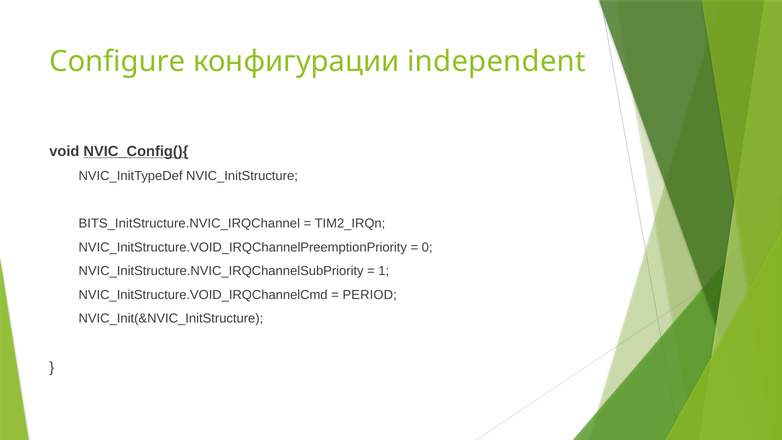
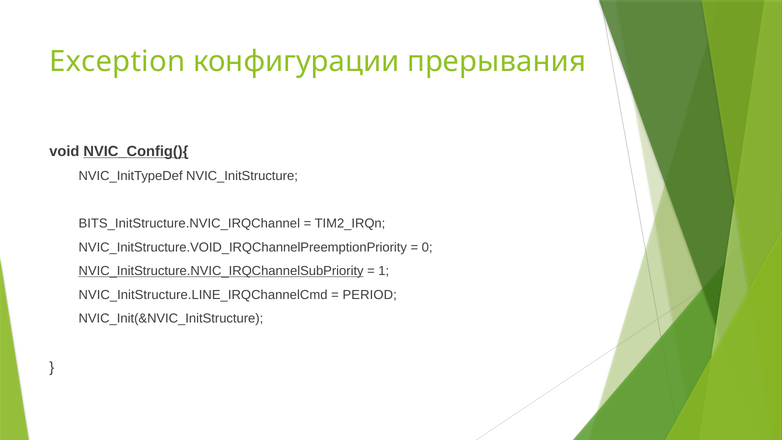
Configure: Configure -> Exception (117, 62)
independent: independent -> прерывания (497, 62)
NVIC_InitStructure.NVIC_IRQChannelSubPriority underline: none -> present (221, 271)
NVIC_InitStructure.VOID_IRQChannelCmd: NVIC_InitStructure.VOID_IRQChannelCmd -> NVIC_InitStructure.LINE_IRQChannelCmd (203, 295)
